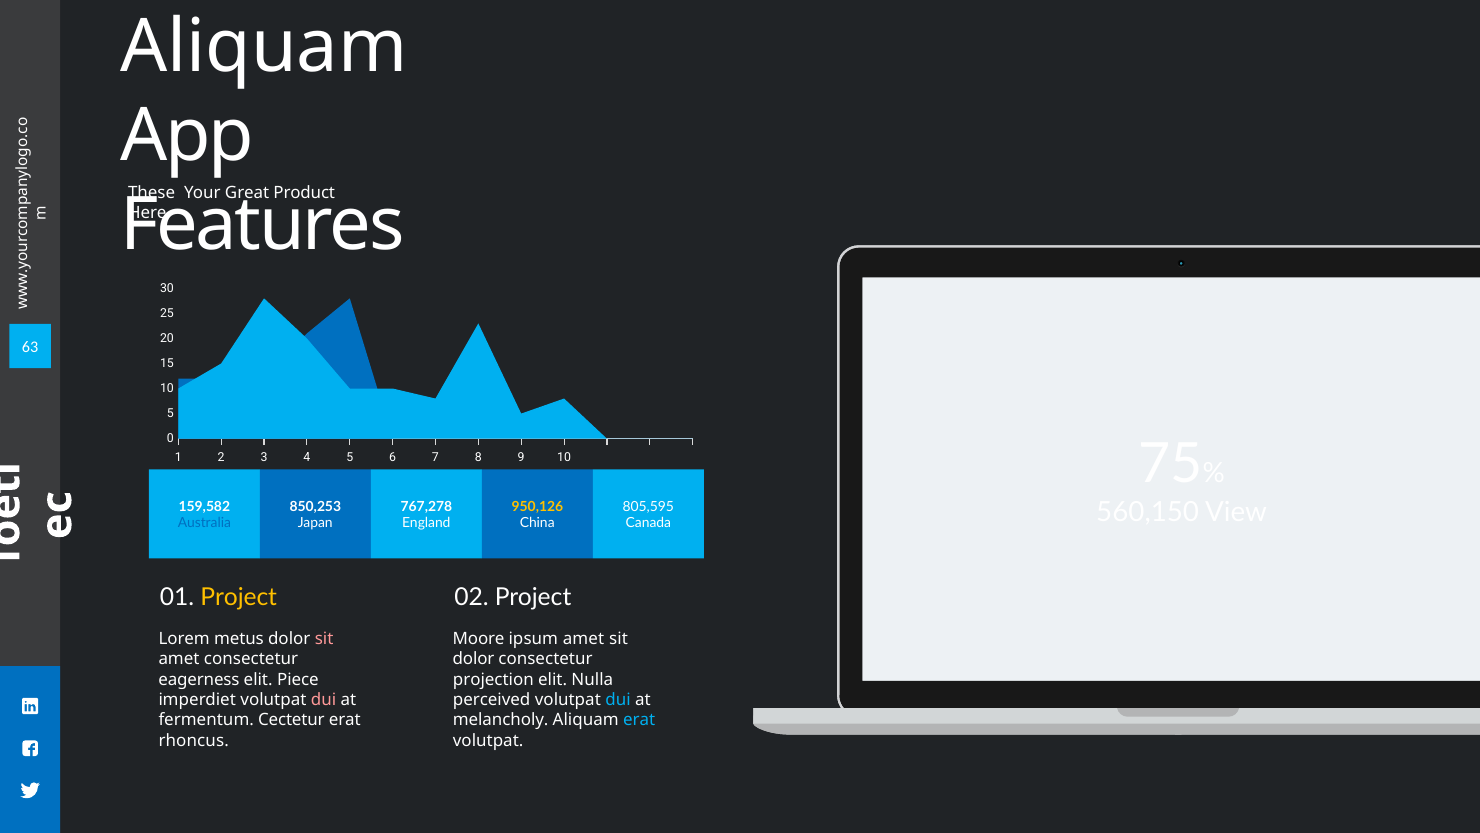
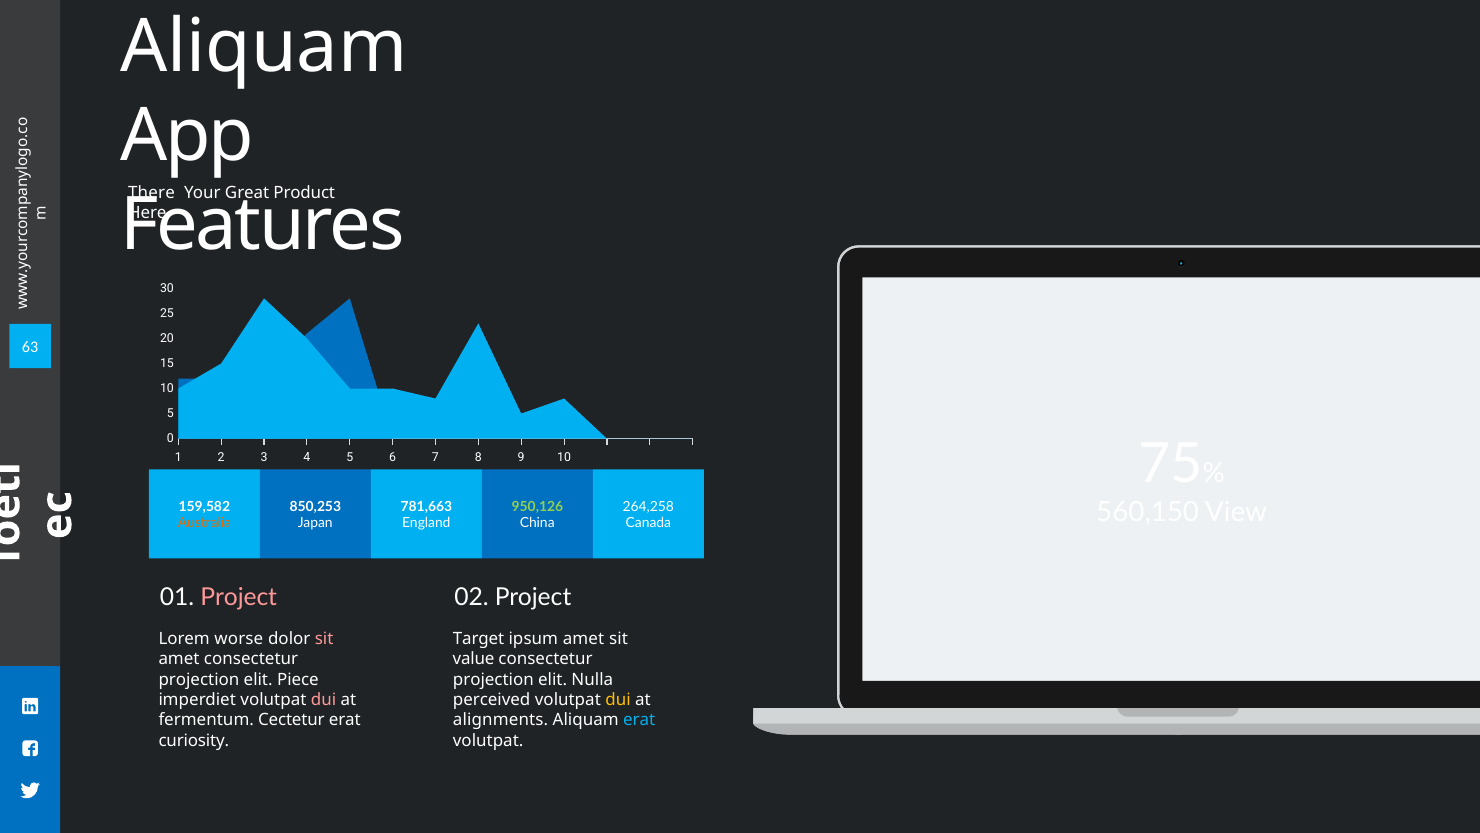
These: These -> There (152, 192)
767,278: 767,278 -> 781,663 (426, 506)
950,126 colour: yellow -> light green (537, 506)
805,595: 805,595 -> 264,258 (648, 506)
Australia colour: blue -> orange (204, 523)
Project colour: yellow -> pink (239, 597)
metus: metus -> worse (239, 638)
Moore: Moore -> Target (479, 638)
dolor: dolor -> value (474, 659)
eagerness: eagerness -> projection (199, 679)
dui colour: light blue -> yellow (618, 700)
melancholy: melancholy -> alignments (501, 720)
rhoncus: rhoncus -> curiosity (194, 740)
